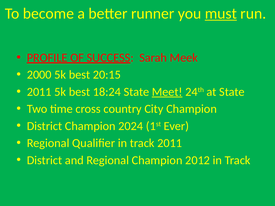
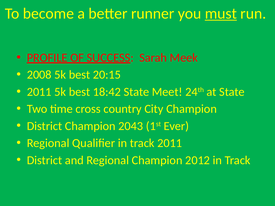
2000: 2000 -> 2008 (39, 75)
18:24: 18:24 -> 18:42 (107, 92)
Meet underline: present -> none (167, 92)
2024: 2024 -> 2043 (131, 126)
